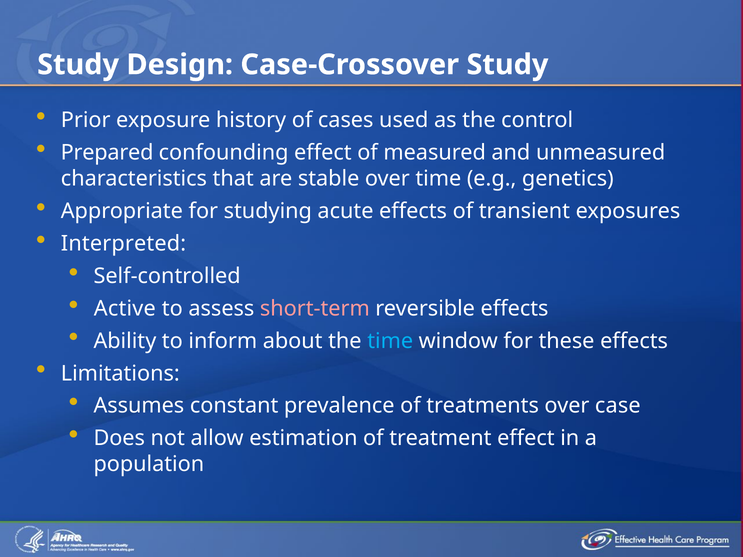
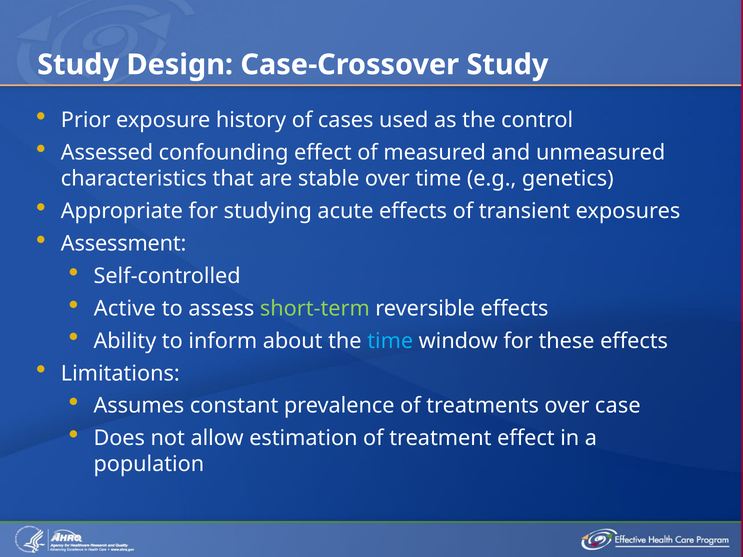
Prepared: Prepared -> Assessed (107, 153)
Interpreted: Interpreted -> Assessment (124, 244)
short-term colour: pink -> light green (315, 309)
